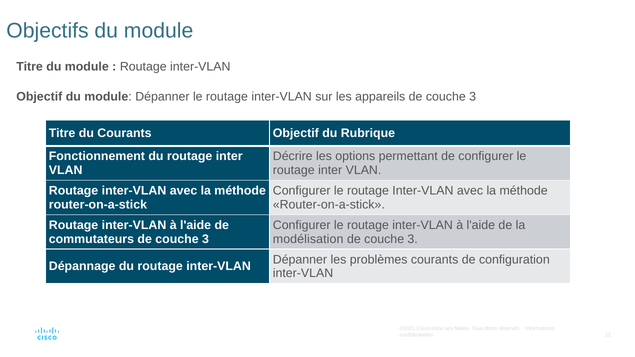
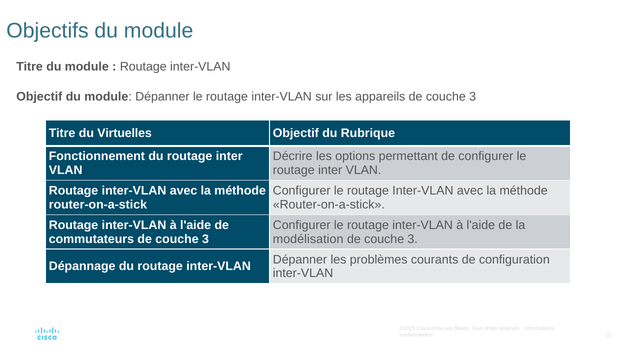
du Courants: Courants -> Virtuelles (125, 133)
